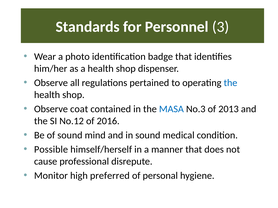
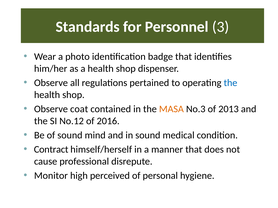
MASA colour: blue -> orange (171, 109)
Possible: Possible -> Contract (51, 150)
preferred: preferred -> perceived (110, 176)
